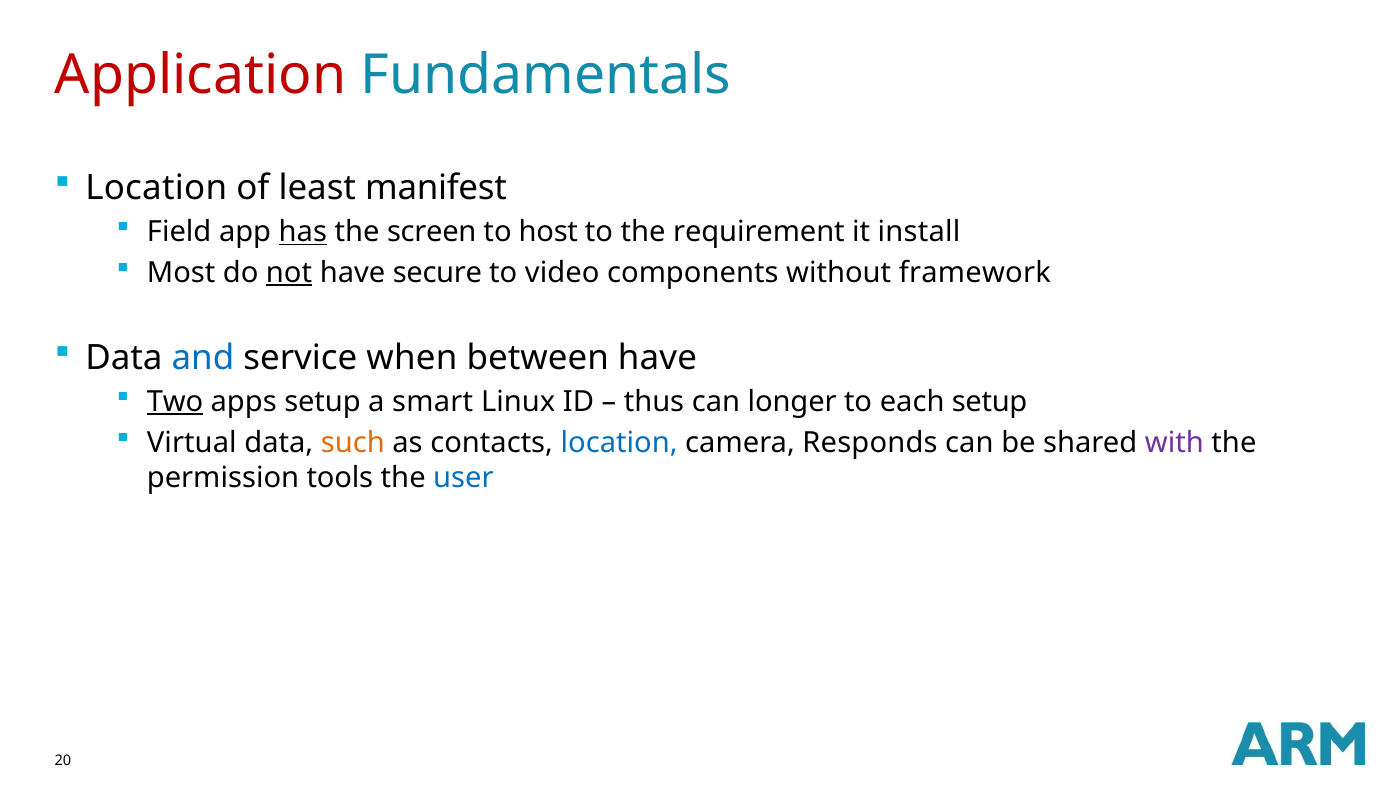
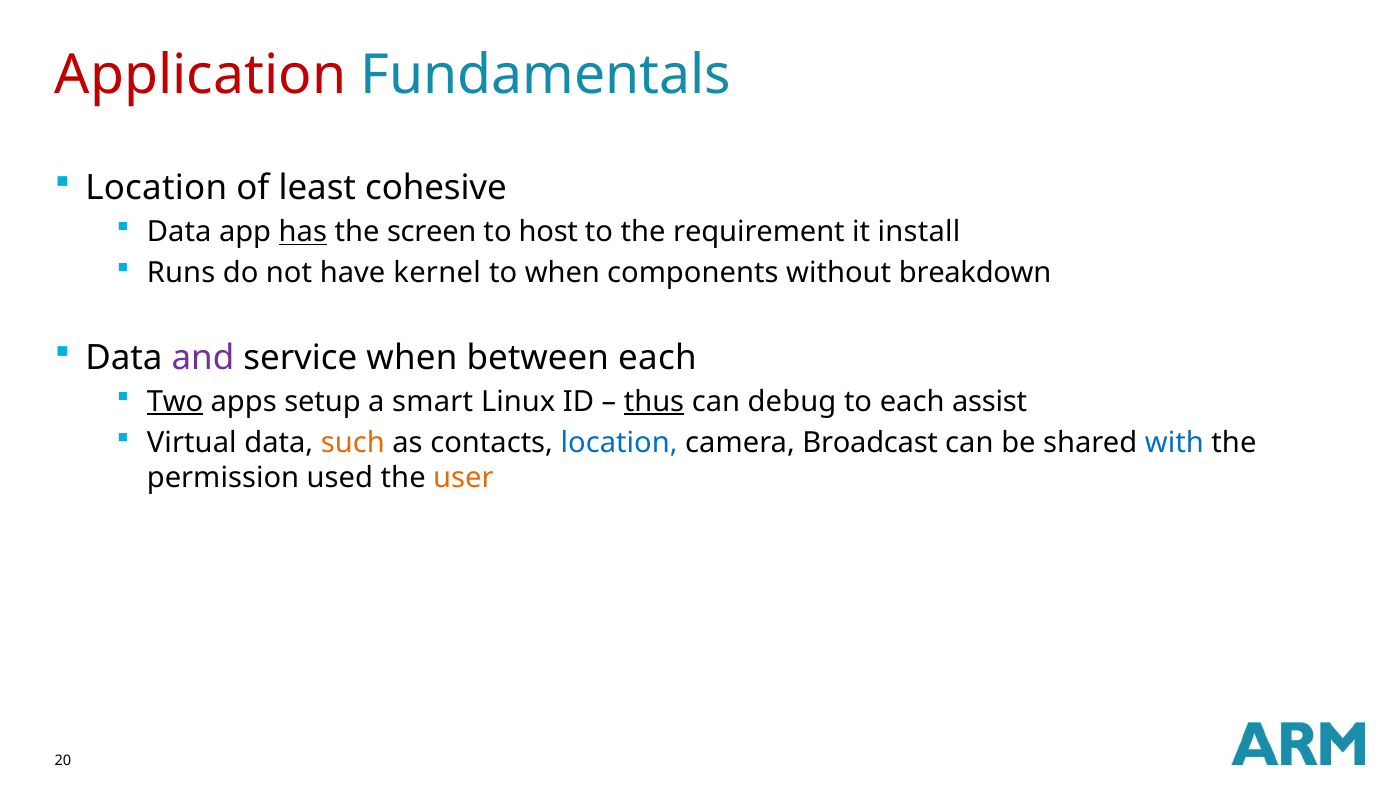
manifest: manifest -> cohesive (436, 188)
Field: Field -> Data (179, 232)
Most: Most -> Runs (181, 273)
not underline: present -> none (289, 273)
secure: secure -> kernel (437, 273)
to video: video -> when (562, 273)
framework: framework -> breakdown (975, 273)
and colour: blue -> purple (203, 358)
between have: have -> each (657, 358)
thus underline: none -> present (654, 402)
longer: longer -> debug (792, 402)
each setup: setup -> assist (990, 402)
Responds: Responds -> Broadcast (870, 443)
with colour: purple -> blue (1174, 443)
tools: tools -> used (340, 478)
user colour: blue -> orange (463, 478)
